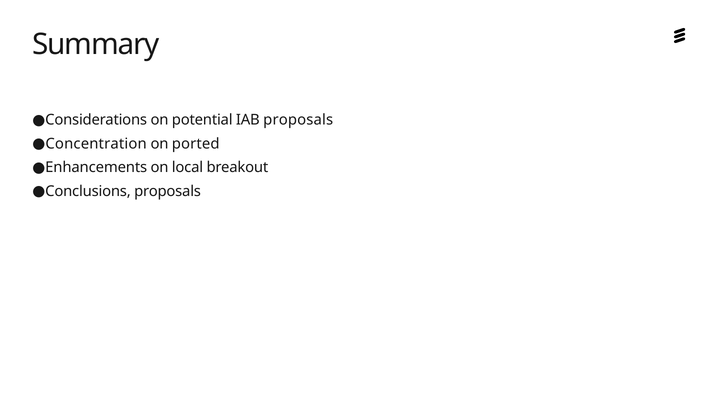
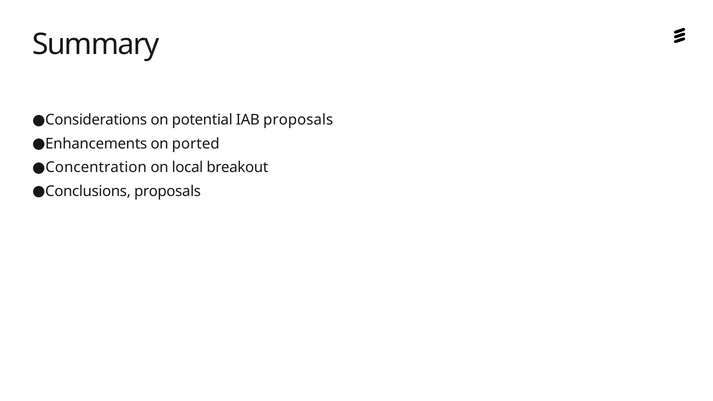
Concentration: Concentration -> Enhancements (96, 144)
Enhancements: Enhancements -> Concentration (96, 167)
